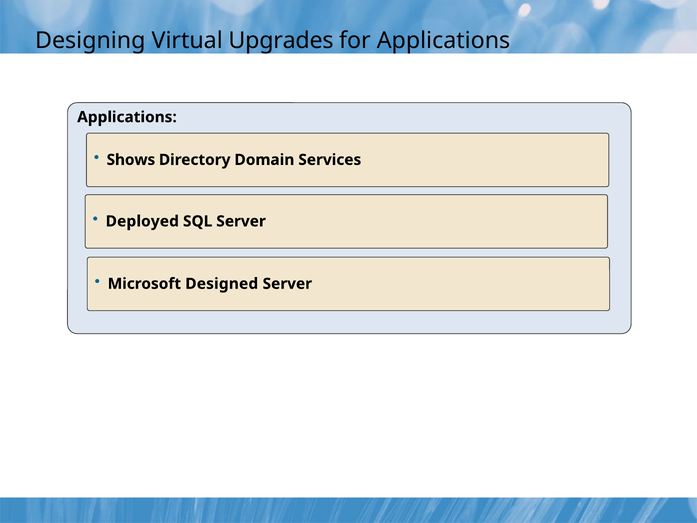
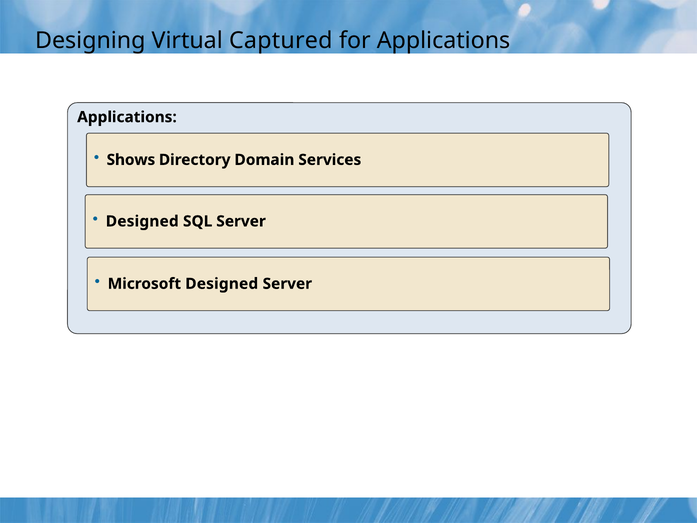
Upgrades: Upgrades -> Captured (281, 41)
Deployed: Deployed -> Designed (142, 221)
